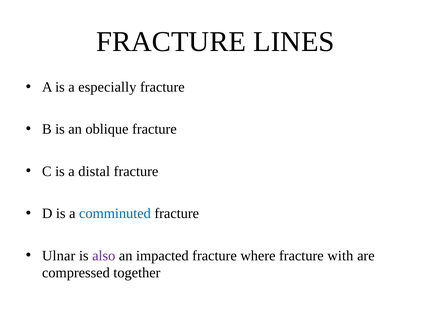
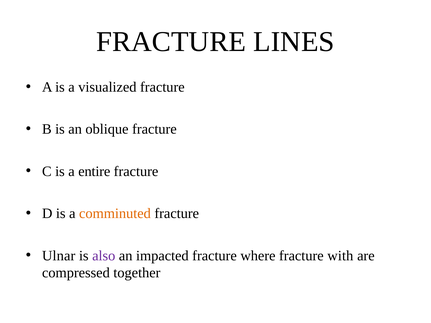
especially: especially -> visualized (107, 87)
distal: distal -> entire (94, 172)
comminuted colour: blue -> orange (115, 214)
